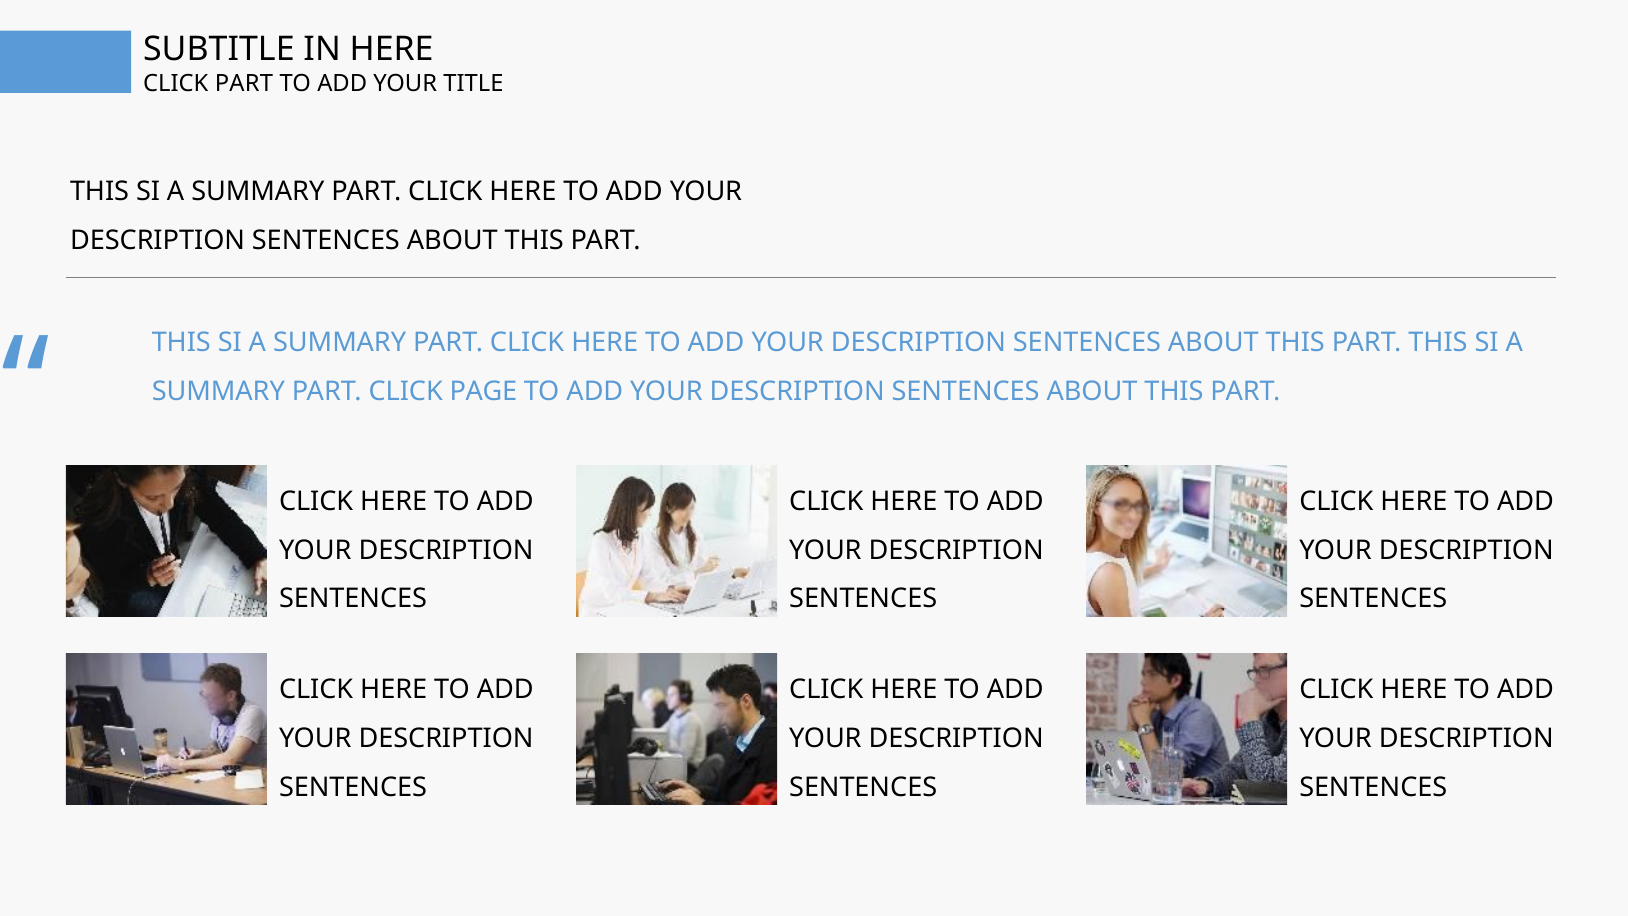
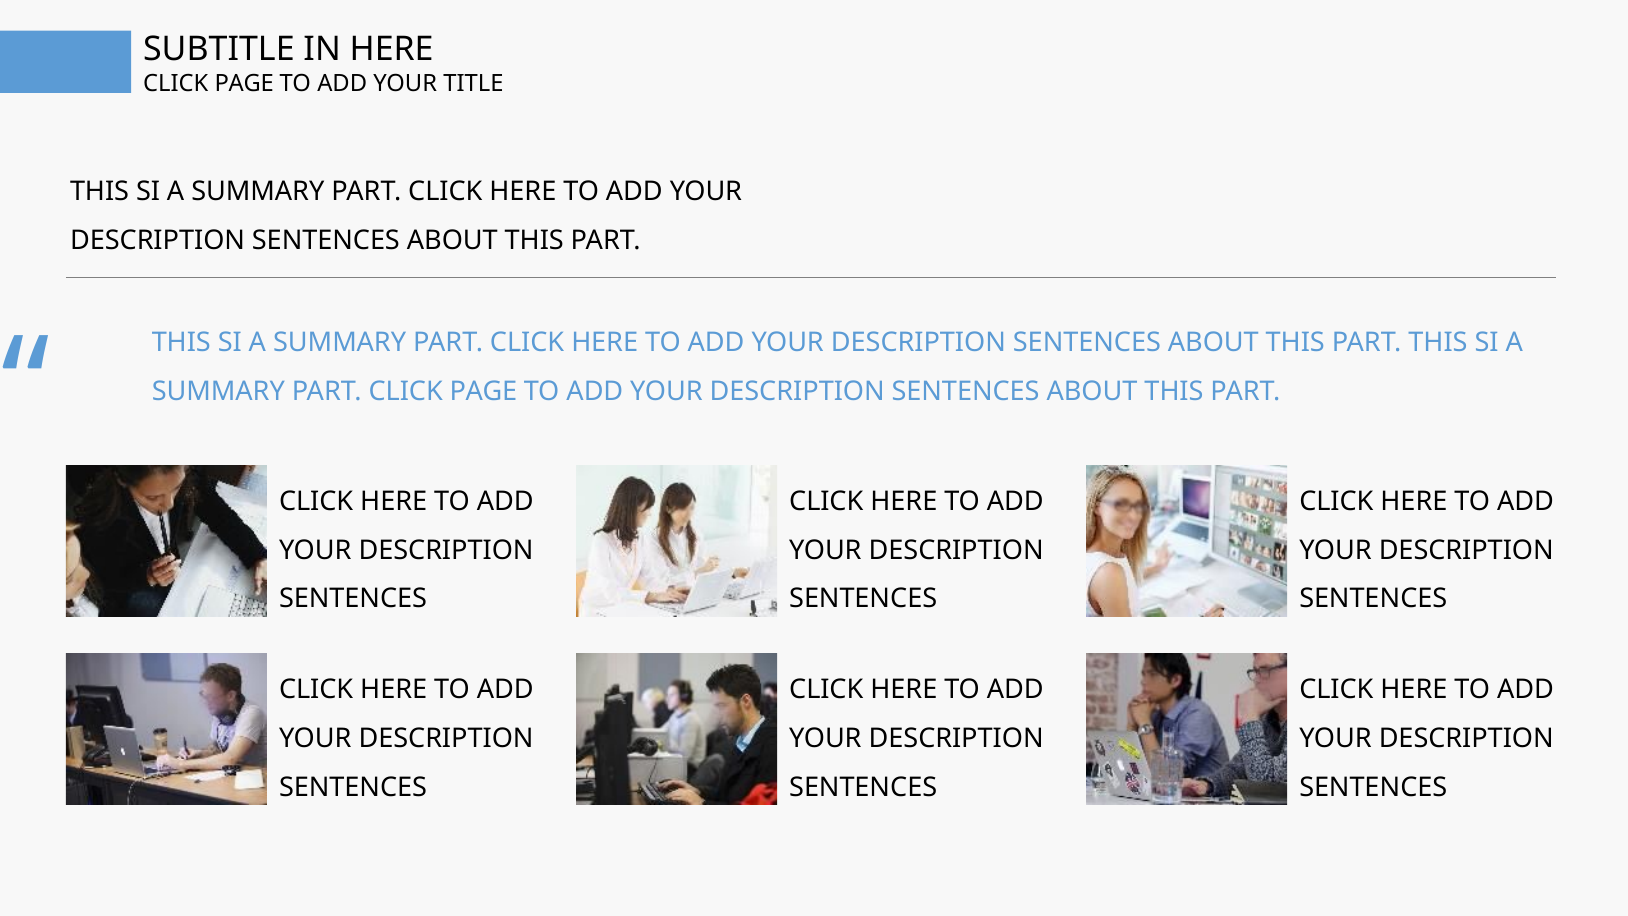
PART: PART -> PAGE (244, 83)
